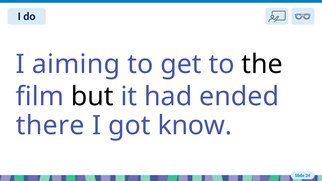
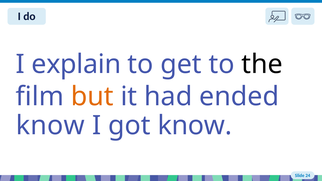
aiming: aiming -> explain (76, 64)
but colour: black -> orange (92, 97)
there: there -> know (50, 126)
